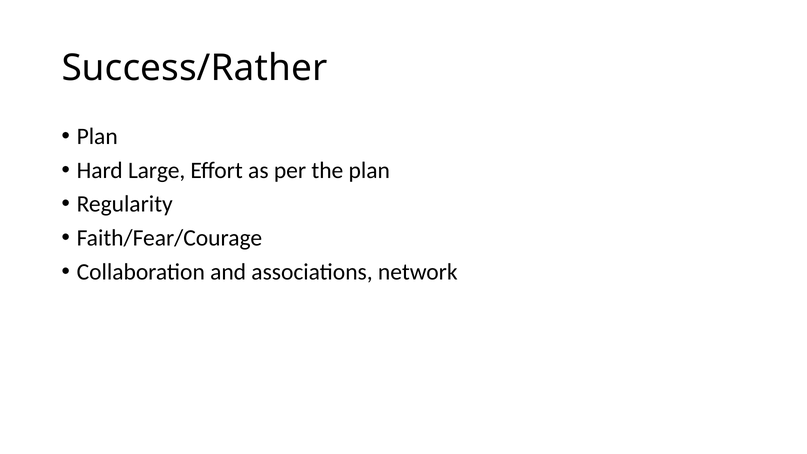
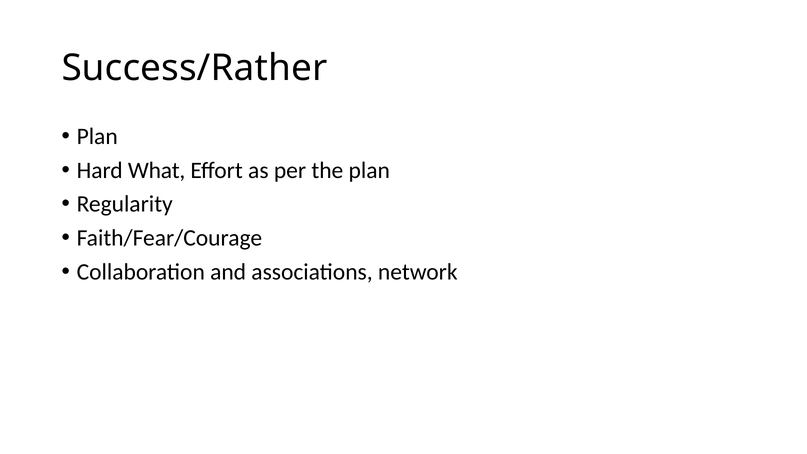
Large: Large -> What (157, 170)
